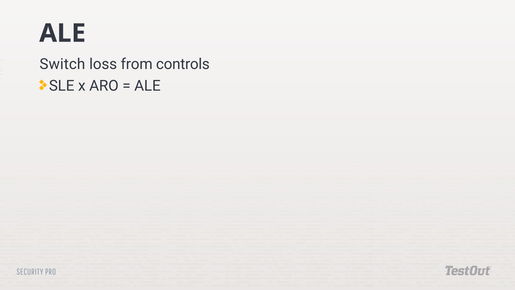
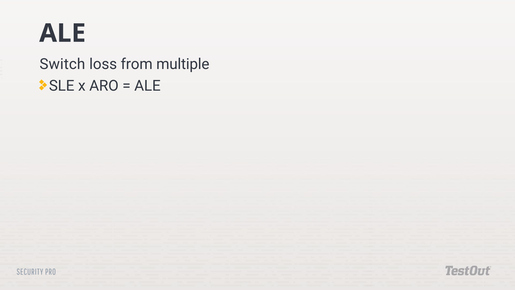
controls: controls -> multiple (183, 64)
